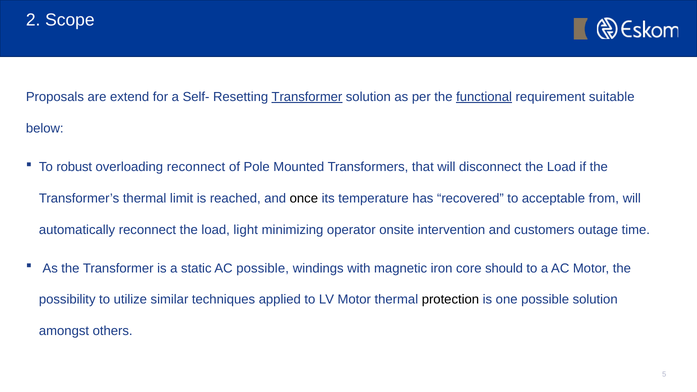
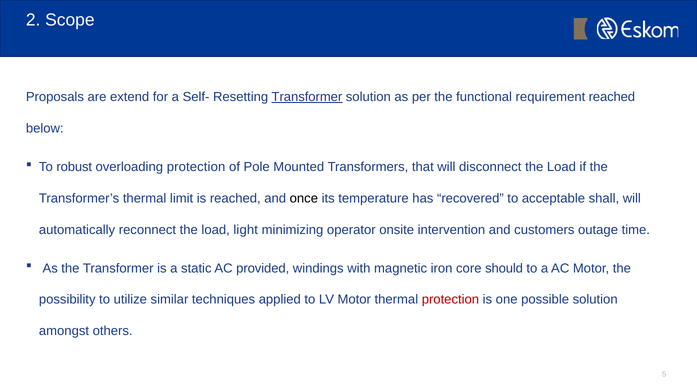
functional underline: present -> none (484, 97)
requirement suitable: suitable -> reached (612, 97)
overloading reconnect: reconnect -> protection (196, 167)
from: from -> shall (604, 198)
AC possible: possible -> provided (263, 268)
protection colour: black -> red (450, 300)
